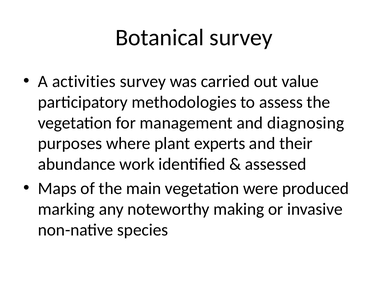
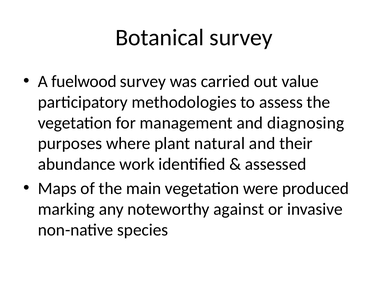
activities: activities -> fuelwood (84, 81)
experts: experts -> natural (220, 144)
making: making -> against (239, 209)
